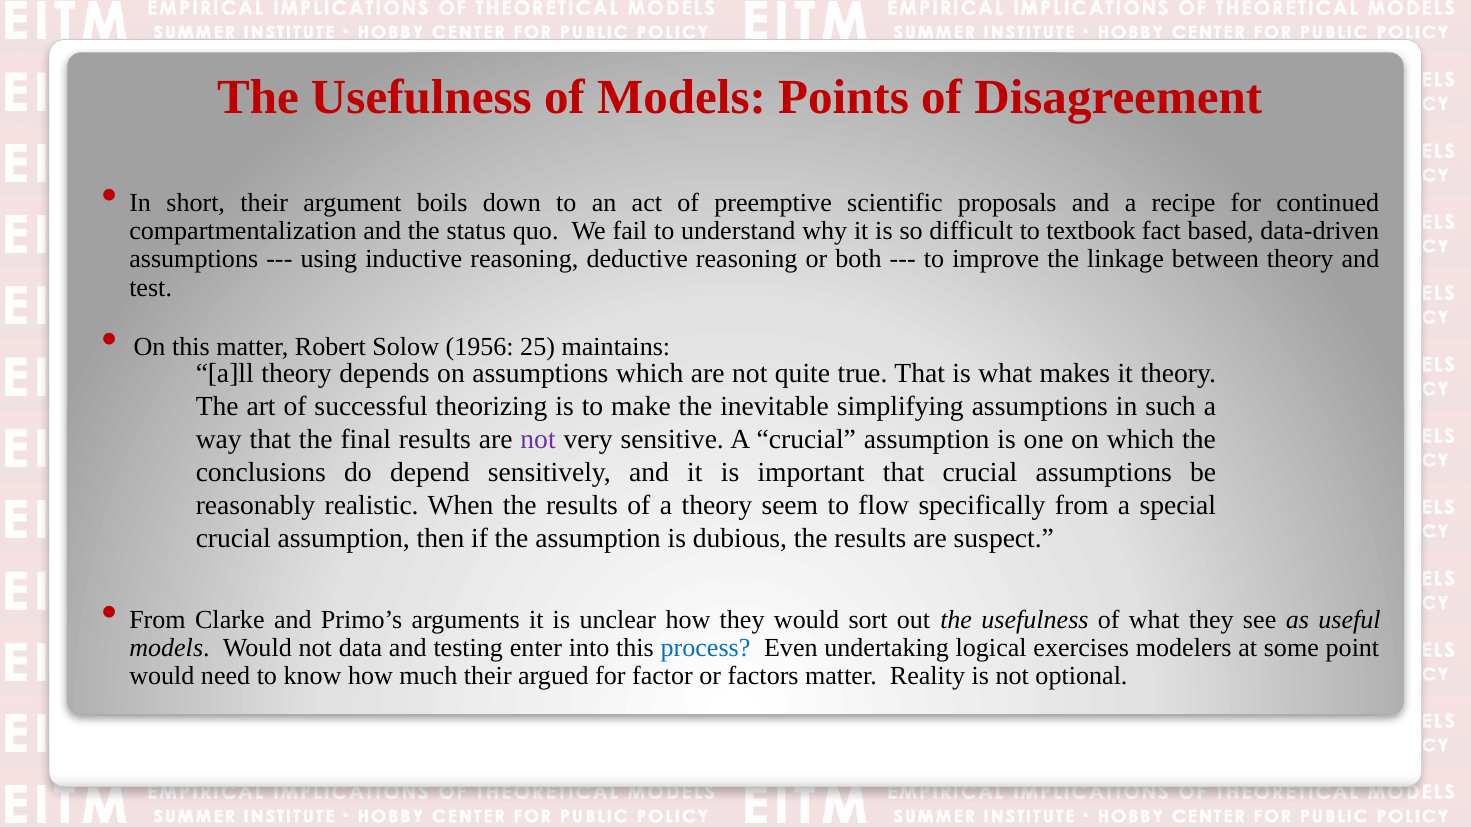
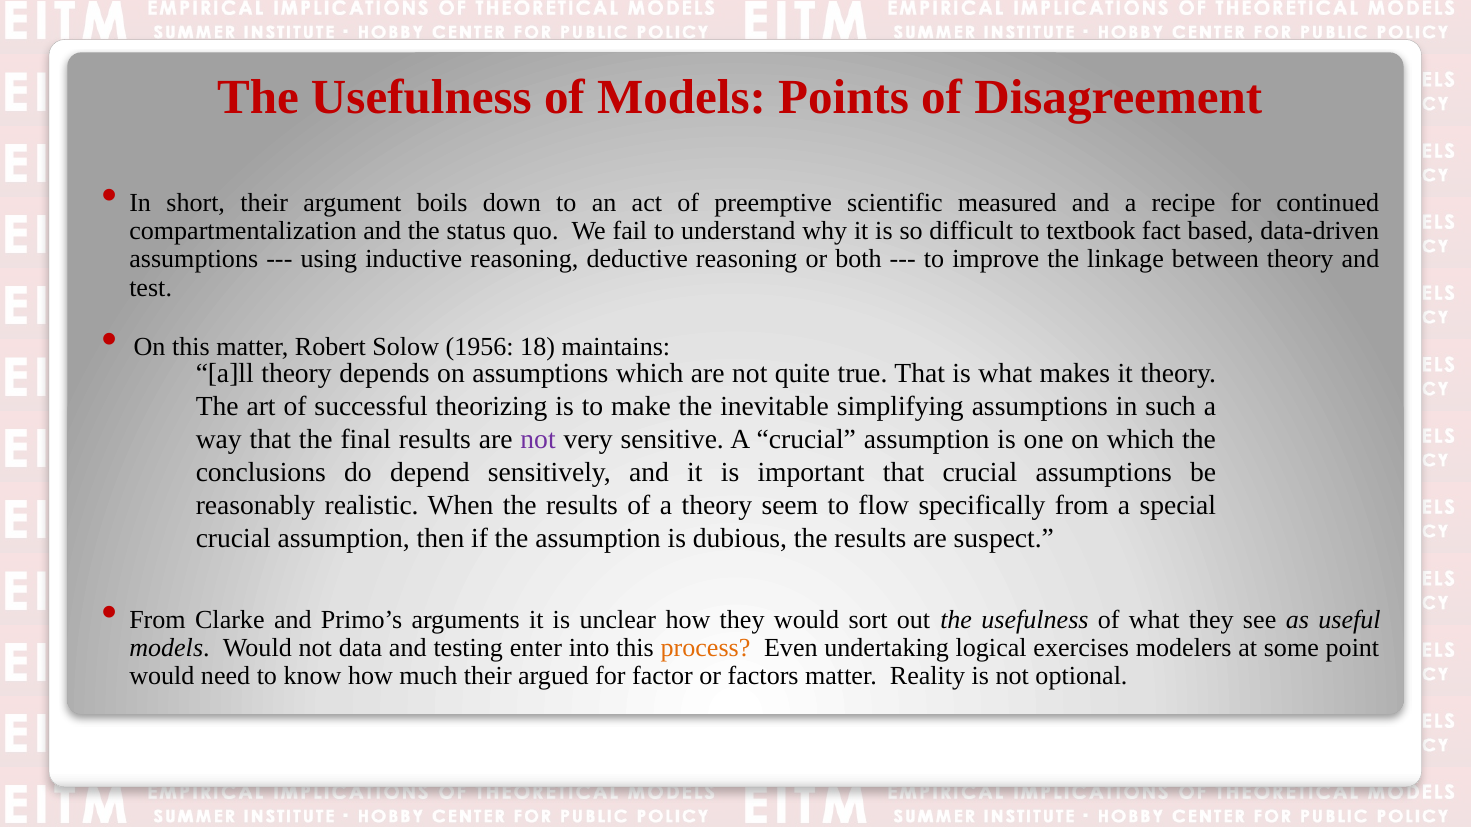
proposals: proposals -> measured (1007, 203)
25: 25 -> 18 (538, 347)
process colour: blue -> orange (706, 648)
